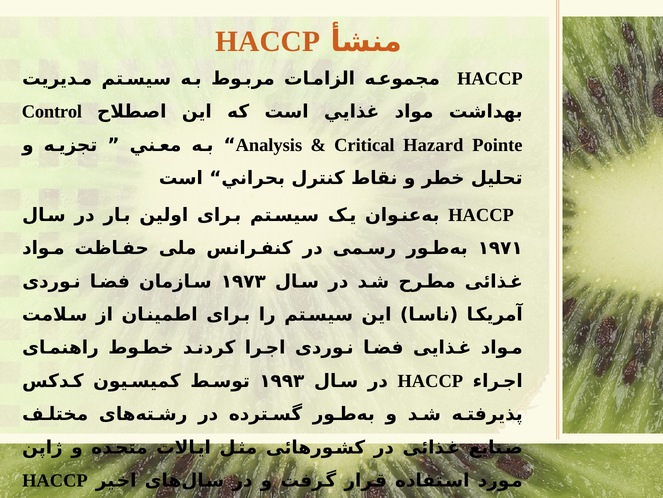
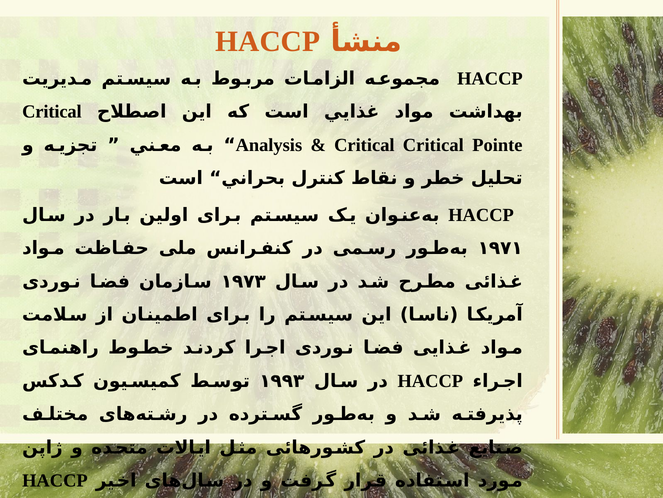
Control: Control -> Critical (52, 112)
Critical Hazard: Hazard -> Critical (433, 145)
